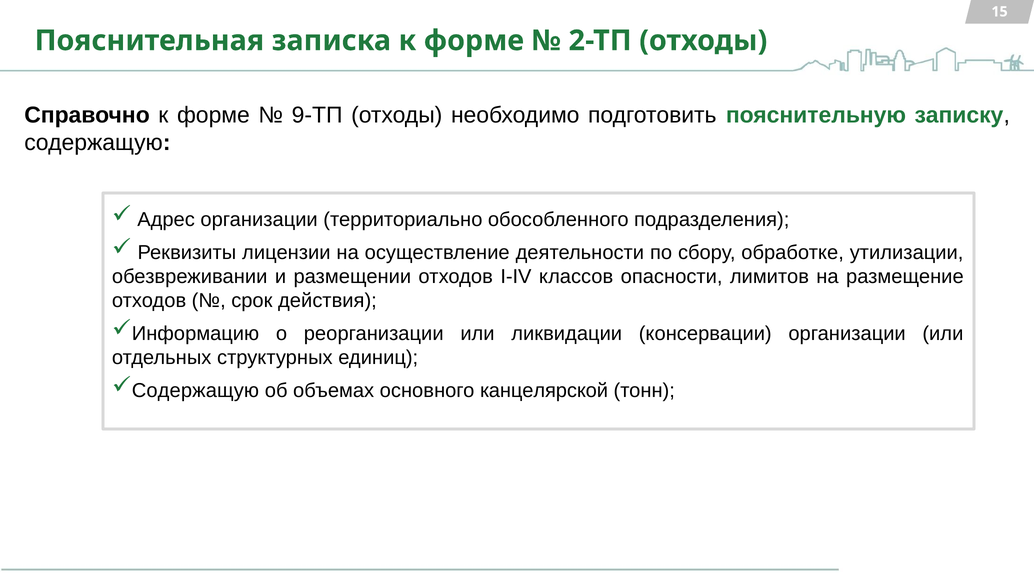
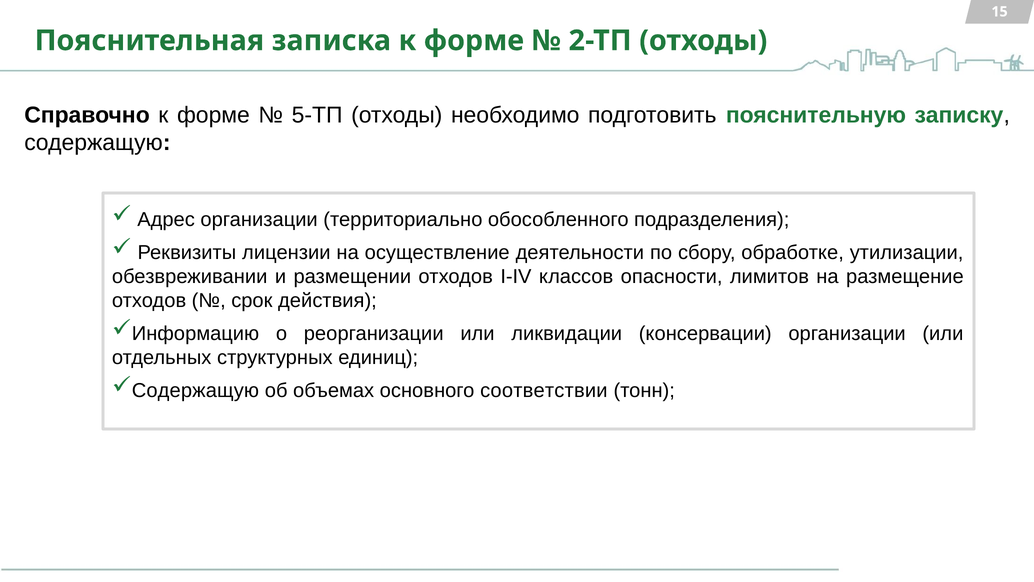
9-ТП: 9-ТП -> 5-ТП (317, 115)
канцелярской: канцелярской -> соответствии (544, 390)
